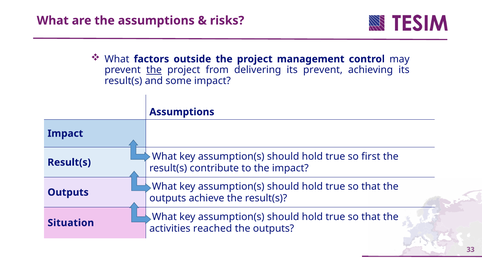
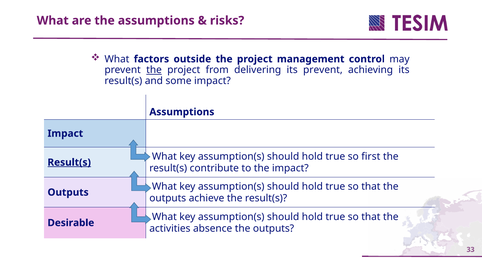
Result(s underline: none -> present (69, 162)
Situation: Situation -> Desirable (71, 223)
reached: reached -> absence (213, 229)
